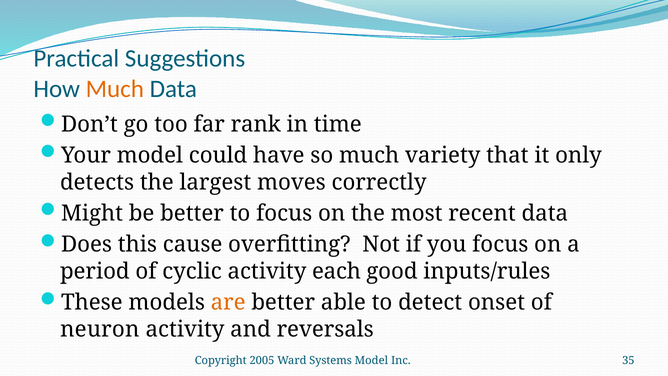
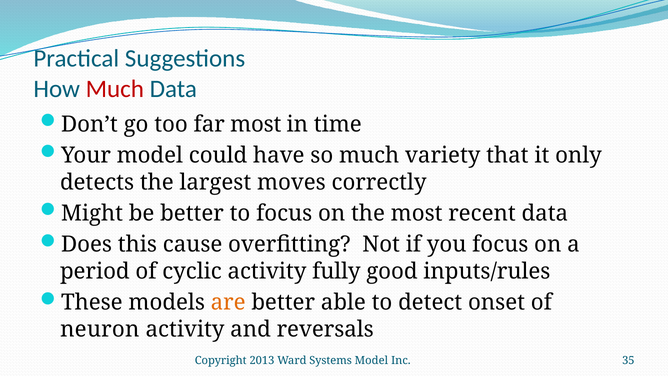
Much colour: orange -> red (115, 89)
far rank: rank -> most (256, 124)
each: each -> fully (336, 271)
2005: 2005 -> 2013 (262, 361)
